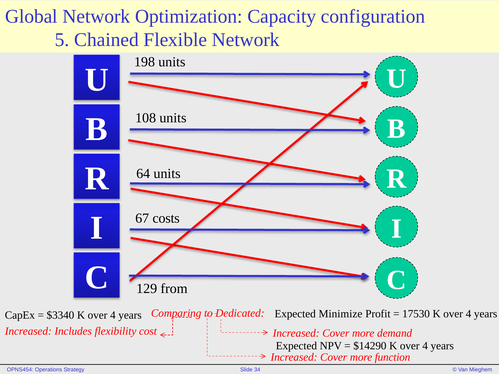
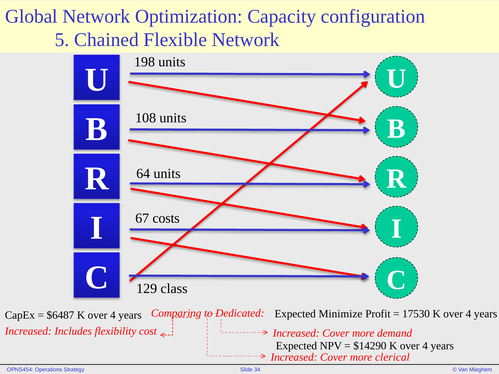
from: from -> class (174, 289)
$3340: $3340 -> $6487 (60, 316)
function: function -> clerical (392, 357)
